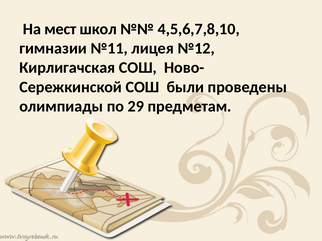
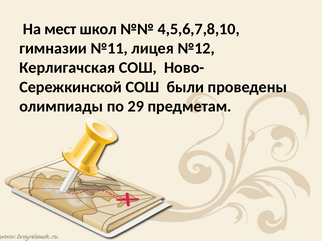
Кирлигачская: Кирлигачская -> Керлигачская (67, 68)
